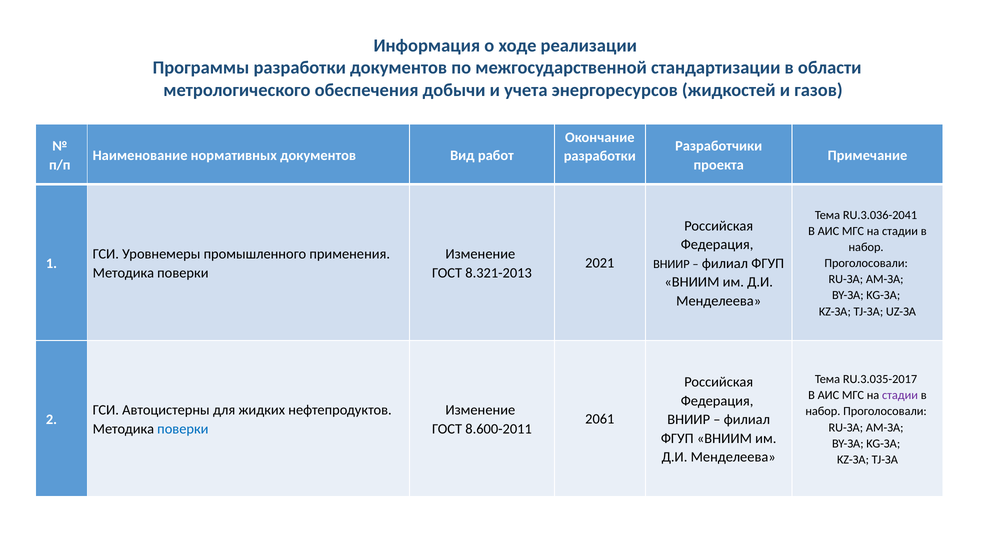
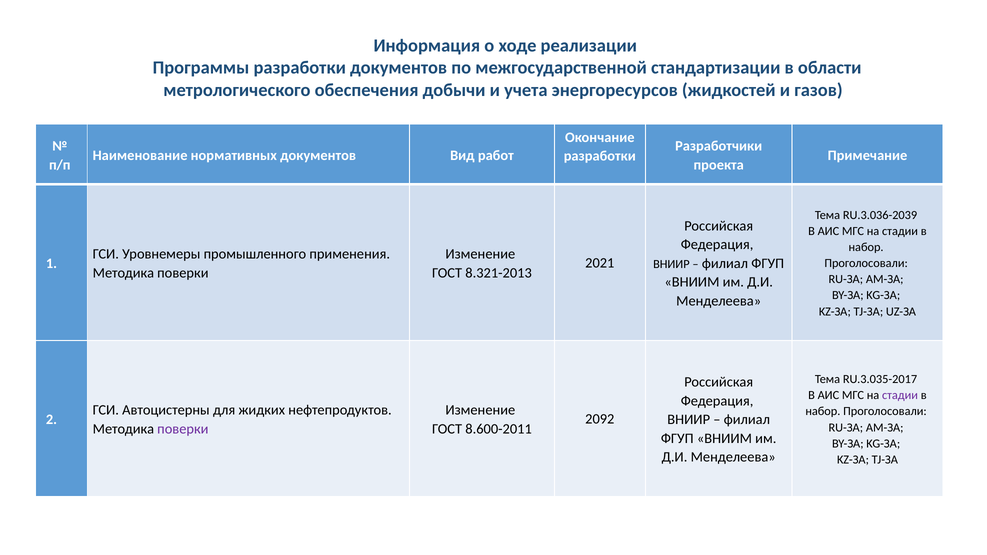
RU.3.036-2041: RU.3.036-2041 -> RU.3.036-2039 (880, 215)
2061: 2061 -> 2092 (600, 419)
поверки colour: blue -> purple (183, 429)
